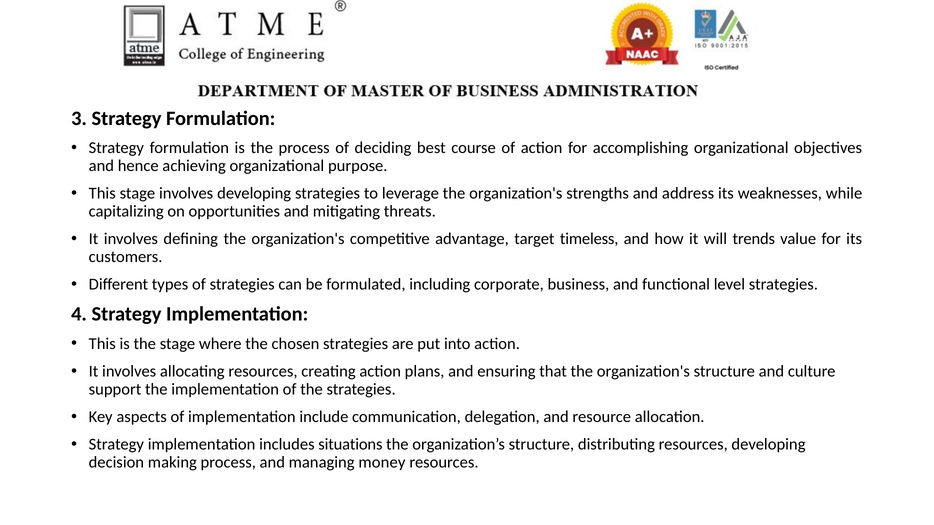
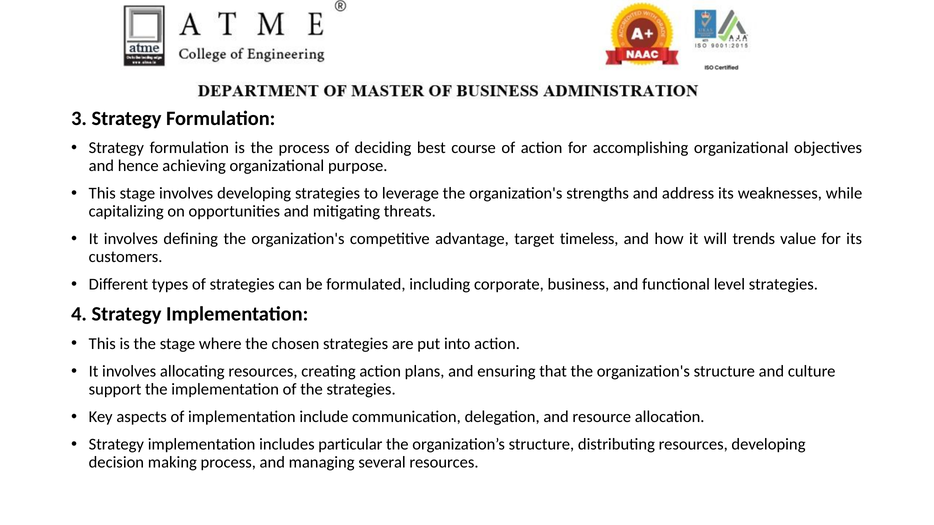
situations: situations -> particular (350, 445)
money: money -> several (382, 462)
